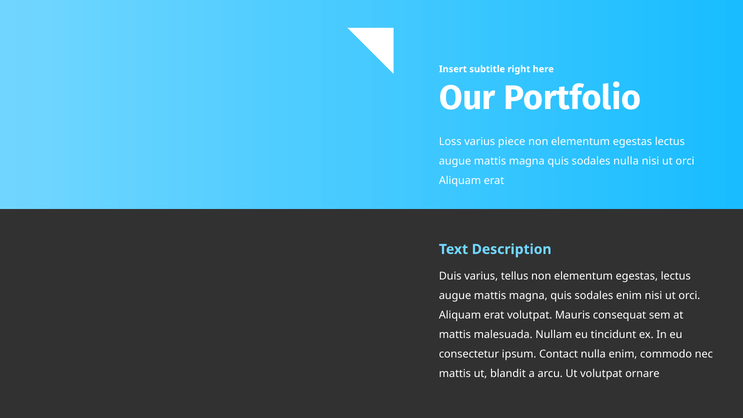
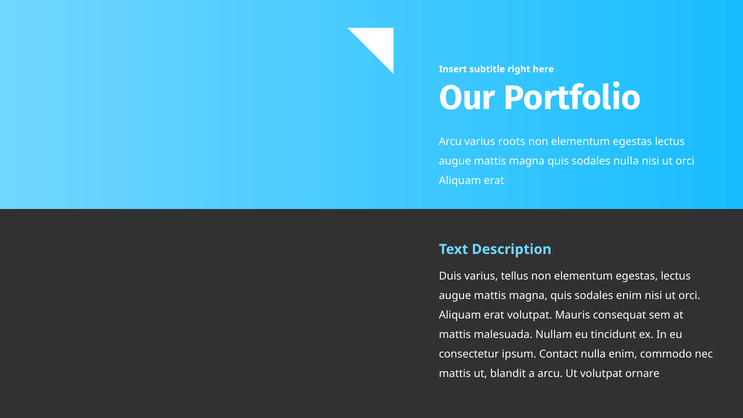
Loss: Loss -> Arcu (450, 142)
piece: piece -> roots (512, 142)
